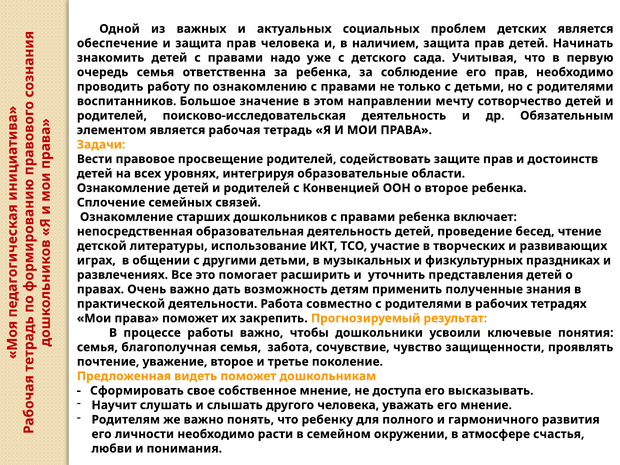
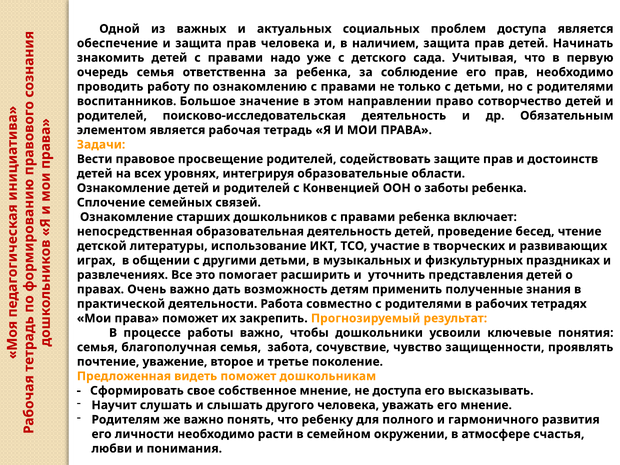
проблем детских: детских -> доступа (522, 29)
мечту: мечту -> право (455, 101)
о второе: второе -> заботы (447, 188)
